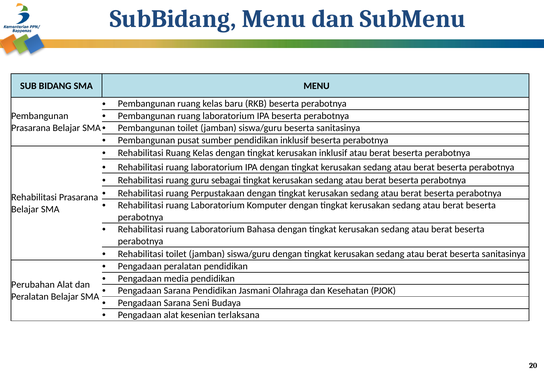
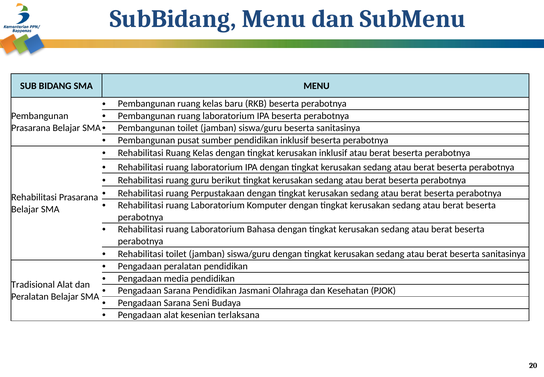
sebagai: sebagai -> berikut (226, 180)
Perubahan: Perubahan -> Tradisional (33, 284)
